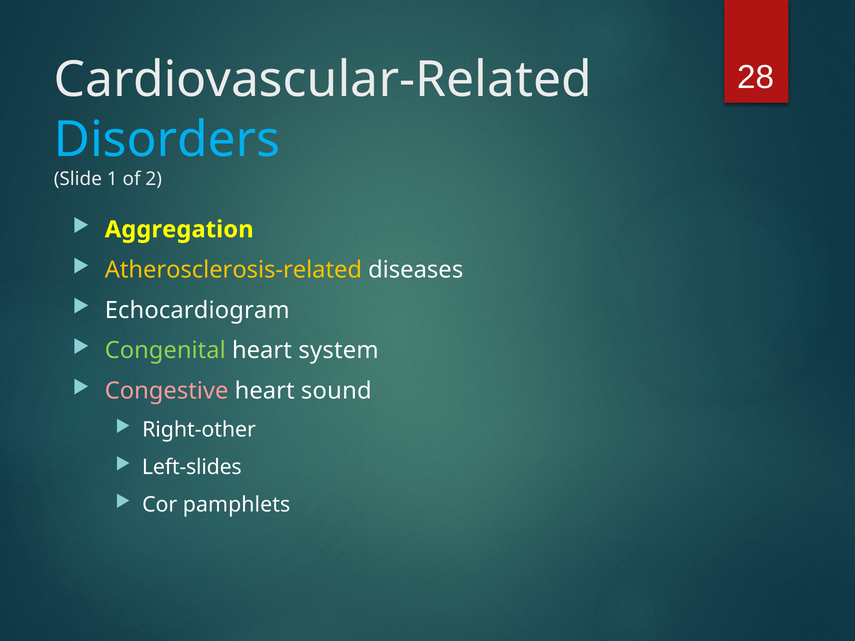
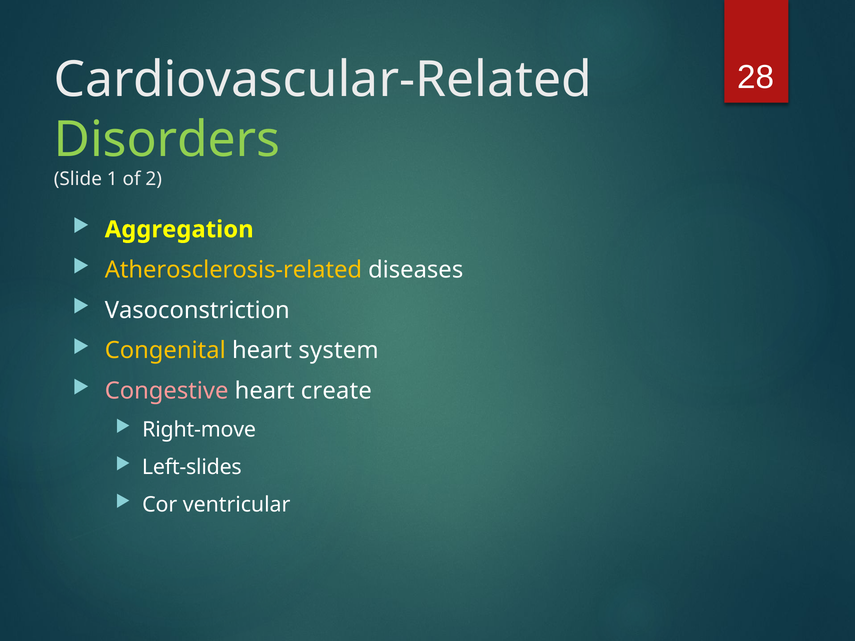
Disorders colour: light blue -> light green (167, 140)
Echocardiogram: Echocardiogram -> Vasoconstriction (197, 310)
Congenital colour: light green -> yellow (165, 351)
sound: sound -> create (336, 391)
Right-other: Right-other -> Right-move (199, 430)
pamphlets: pamphlets -> ventricular (237, 505)
